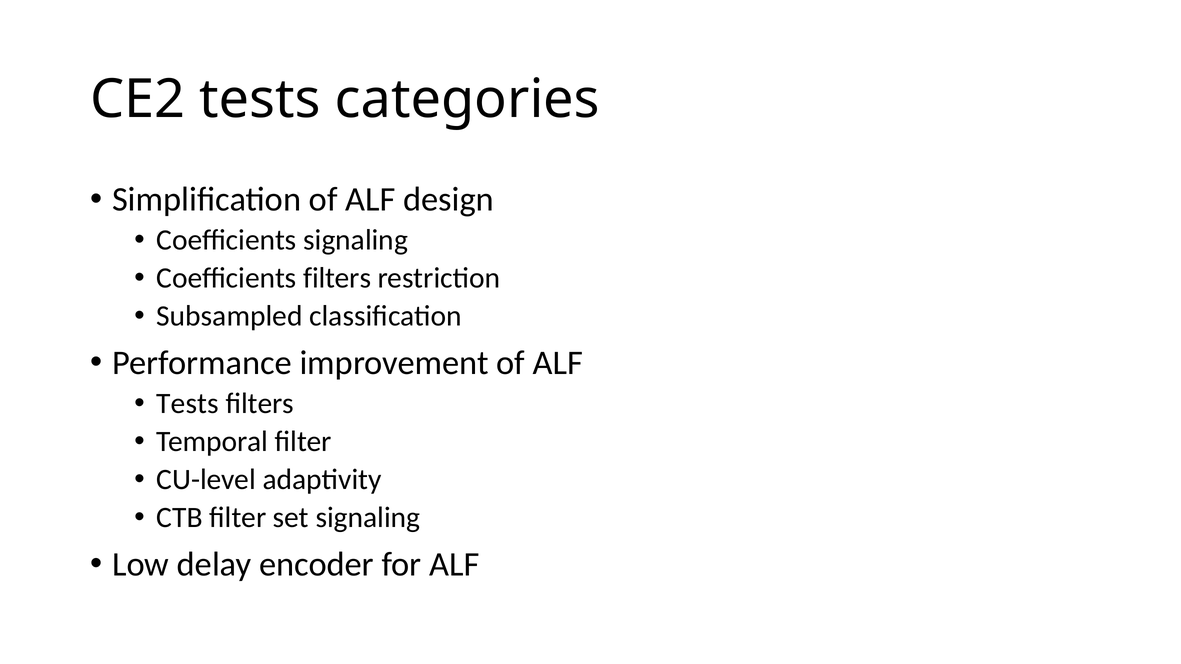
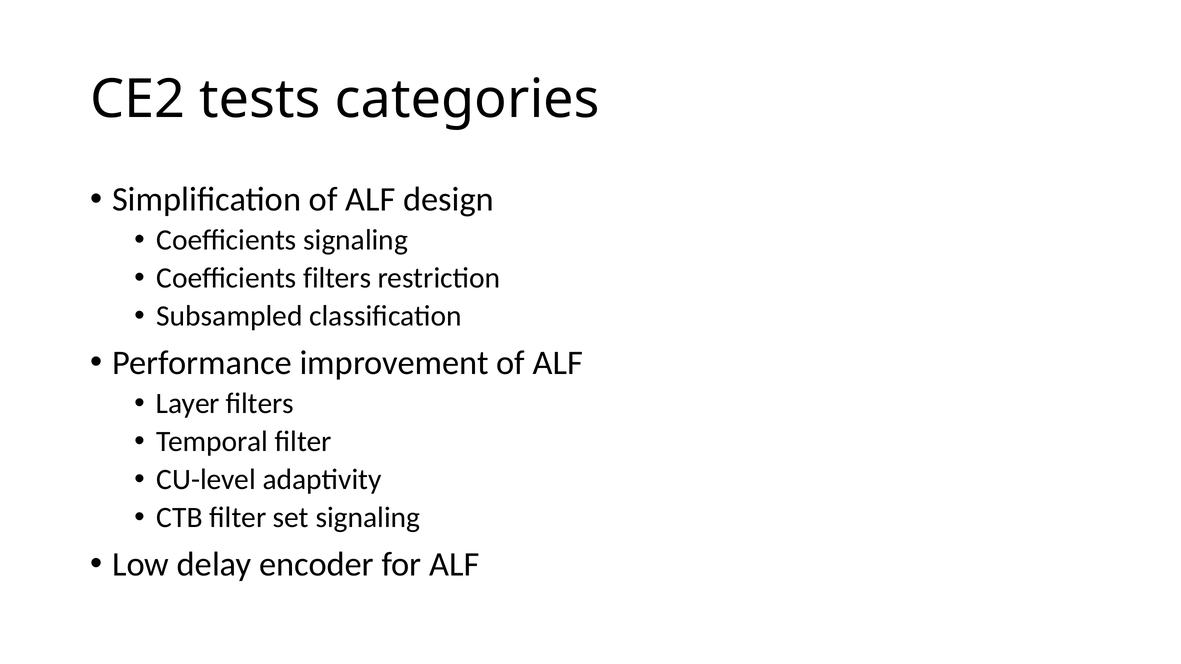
Tests: Tests -> Layer (188, 404)
